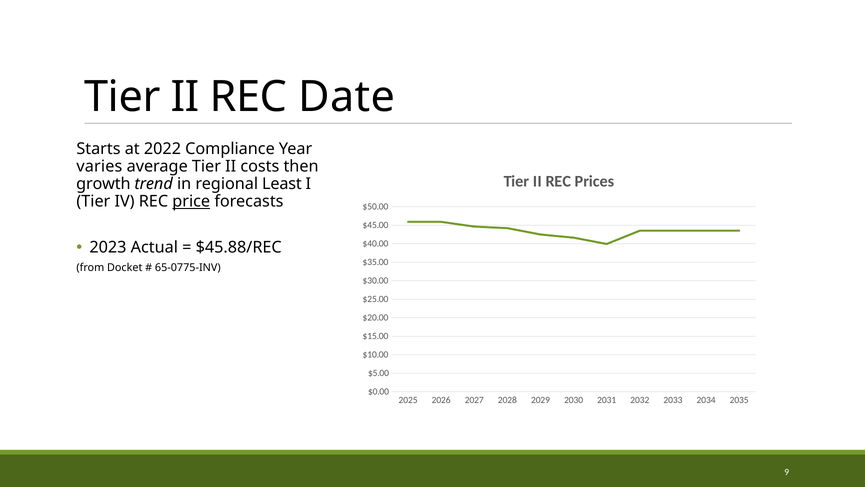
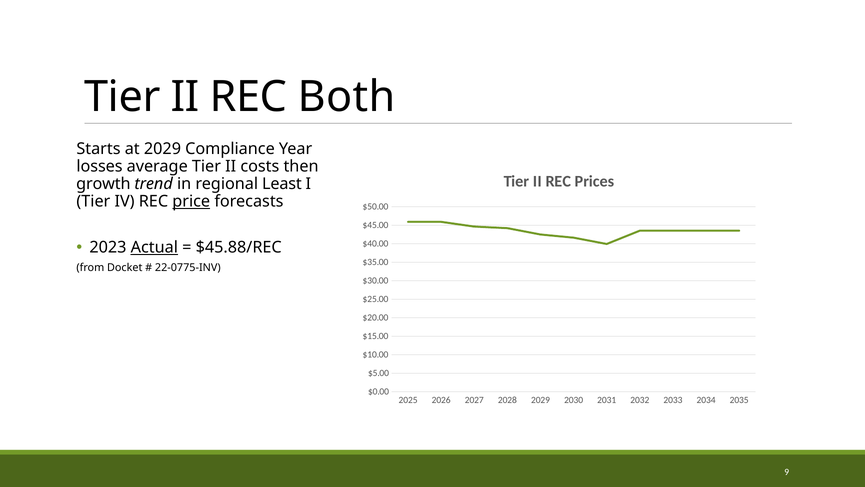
Date: Date -> Both (347, 97)
at 2022: 2022 -> 2029 (162, 149)
varies: varies -> losses (100, 166)
Actual underline: none -> present (154, 247)
65-0775-INV: 65-0775-INV -> 22-0775-INV (188, 267)
